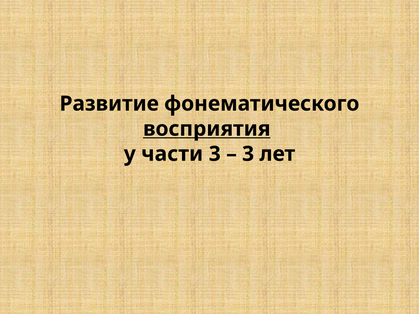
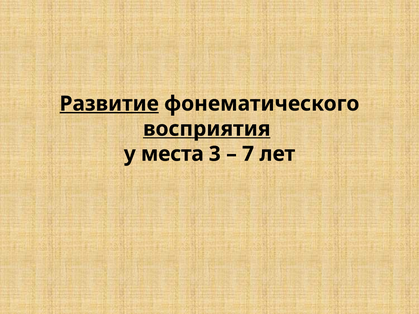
Развитие underline: none -> present (109, 104)
части: части -> места (172, 154)
3: 3 -> 7 (248, 154)
